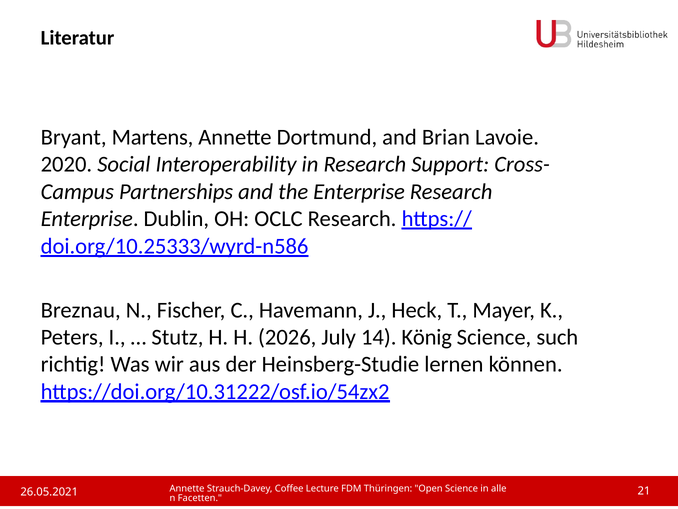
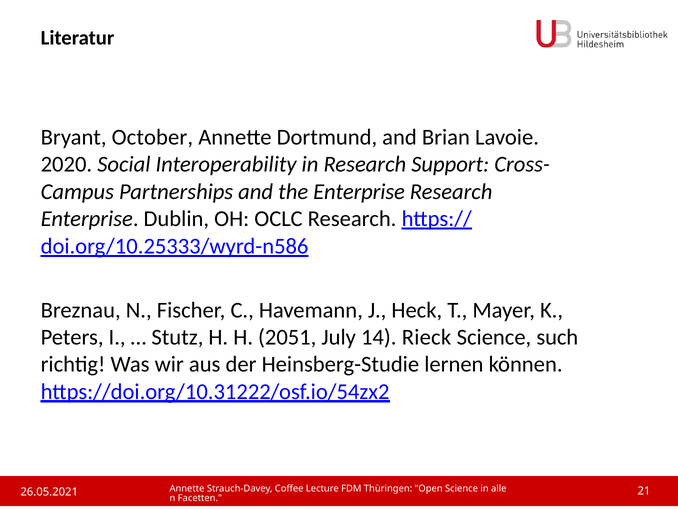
Martens: Martens -> October (152, 137)
2026: 2026 -> 2051 (287, 337)
König: König -> Rieck (426, 337)
